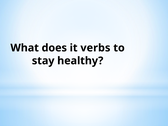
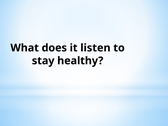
verbs: verbs -> listen (95, 48)
